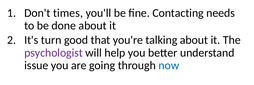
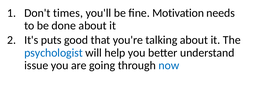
Contacting: Contacting -> Motivation (178, 13)
turn: turn -> puts (51, 40)
psychologist colour: purple -> blue (54, 53)
